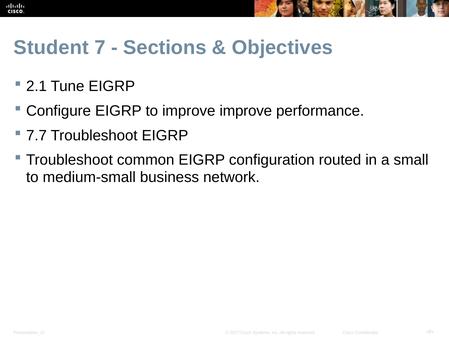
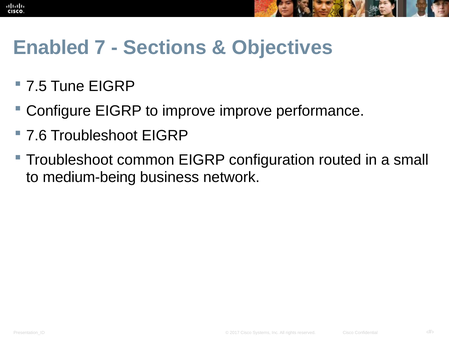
Student: Student -> Enabled (51, 48)
2.1: 2.1 -> 7.5 (36, 86)
7.7: 7.7 -> 7.6 (36, 135)
medium-small: medium-small -> medium-being (89, 177)
